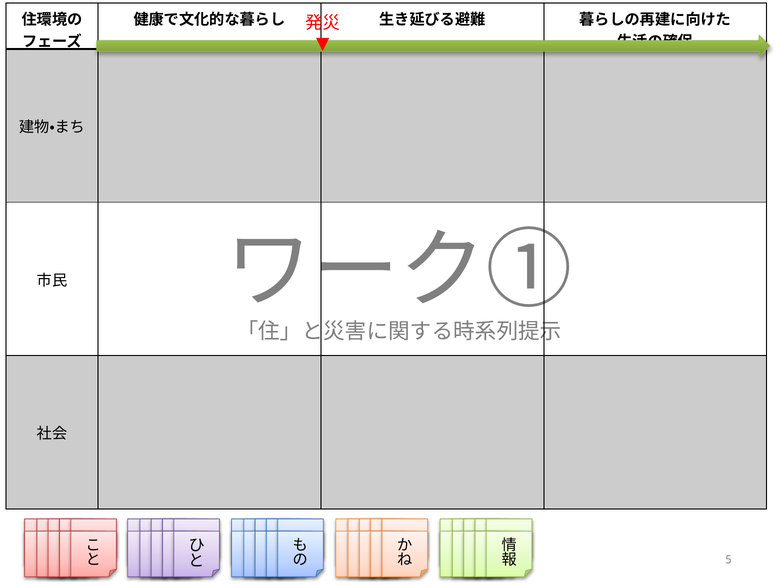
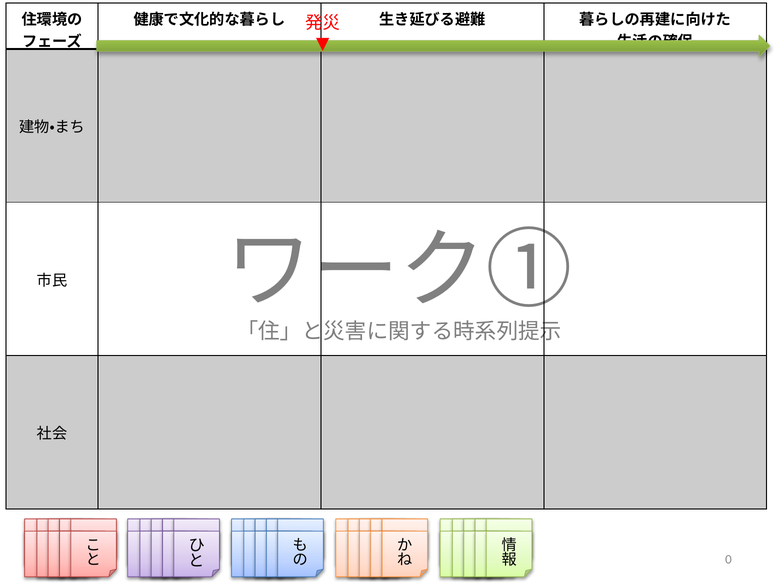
5: 5 -> 0 (728, 560)
